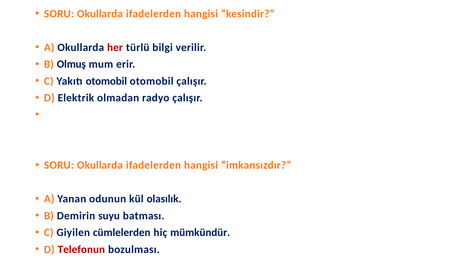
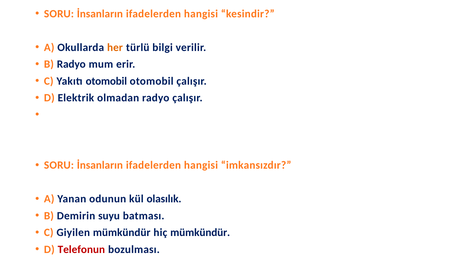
Okullarda: Okullarda -> İnsanların (100, 14)
her colour: red -> orange (115, 47)
B Olmuş: Olmuş -> Radyo (71, 64)
Okullarda: Okullarda -> İnsanların (100, 165)
Giyilen cümlelerden: cümlelerden -> mümkündür (122, 232)
